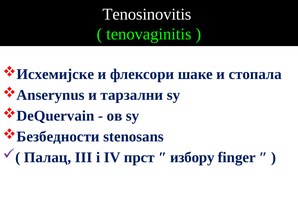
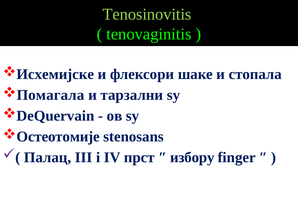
Tenosinovitis colour: white -> light green (147, 14)
Anserynus: Anserynus -> Помагала (50, 95)
Безбедности: Безбедности -> Остеотомије (58, 137)
